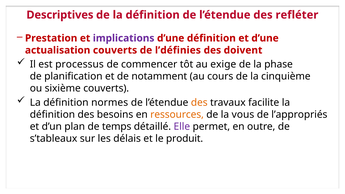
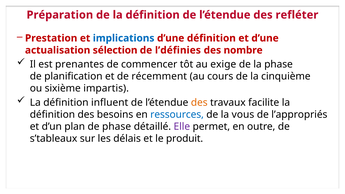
Descriptives: Descriptives -> Préparation (60, 15)
implications colour: purple -> blue (124, 38)
actualisation couverts: couverts -> sélection (115, 50)
doivent: doivent -> nombre (243, 50)
processus: processus -> prenantes (80, 64)
notamment: notamment -> récemment (159, 76)
sixième couverts: couverts -> impartis (106, 88)
normes: normes -> influent (110, 102)
ressources colour: orange -> blue (177, 115)
de temps: temps -> phase (117, 127)
